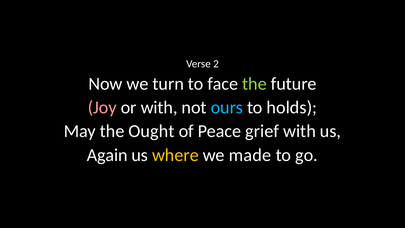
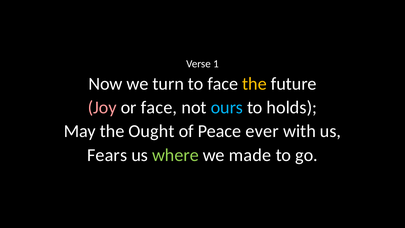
2: 2 -> 1 (216, 64)
the colour: light green -> yellow (254, 84)
or with: with -> face (159, 107)
grief: grief -> ever (262, 131)
Again: Again -> Fears (107, 155)
where colour: yellow -> light green (175, 155)
